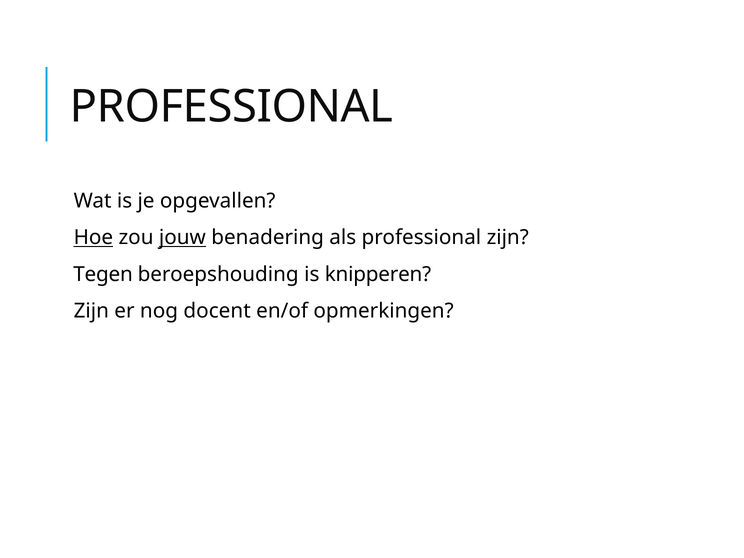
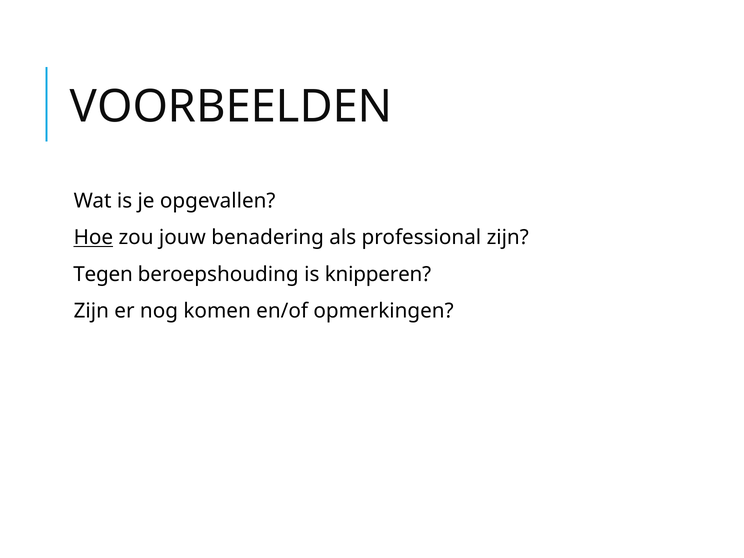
PROFESSIONAL: PROFESSIONAL -> VOORBEELDEN (231, 107)
jouw underline: present -> none (182, 238)
docent: docent -> komen (217, 311)
